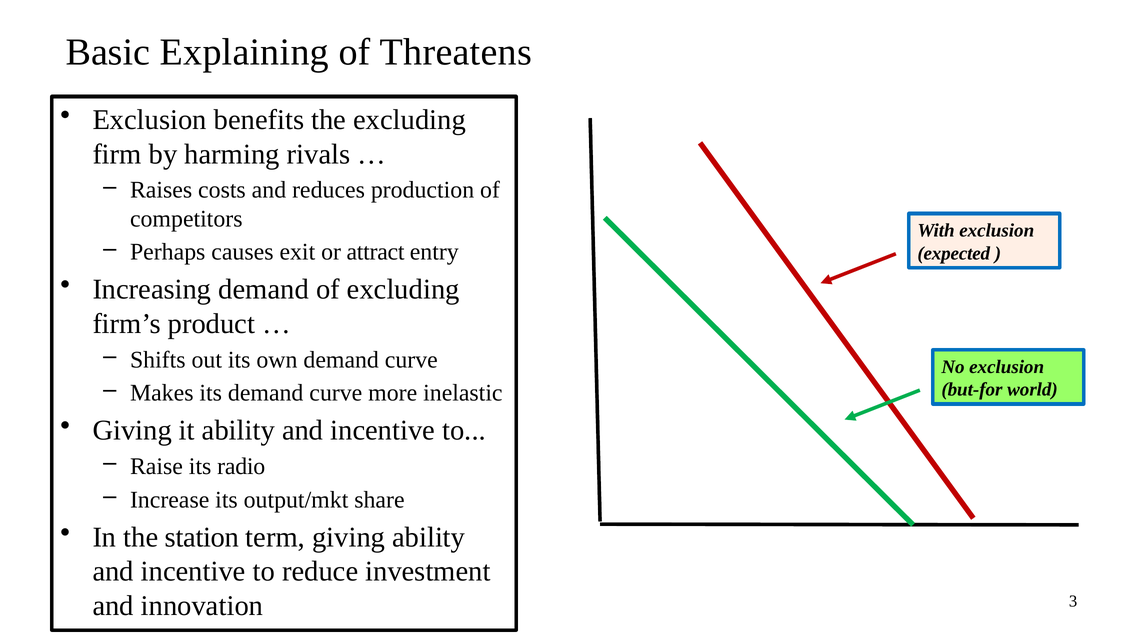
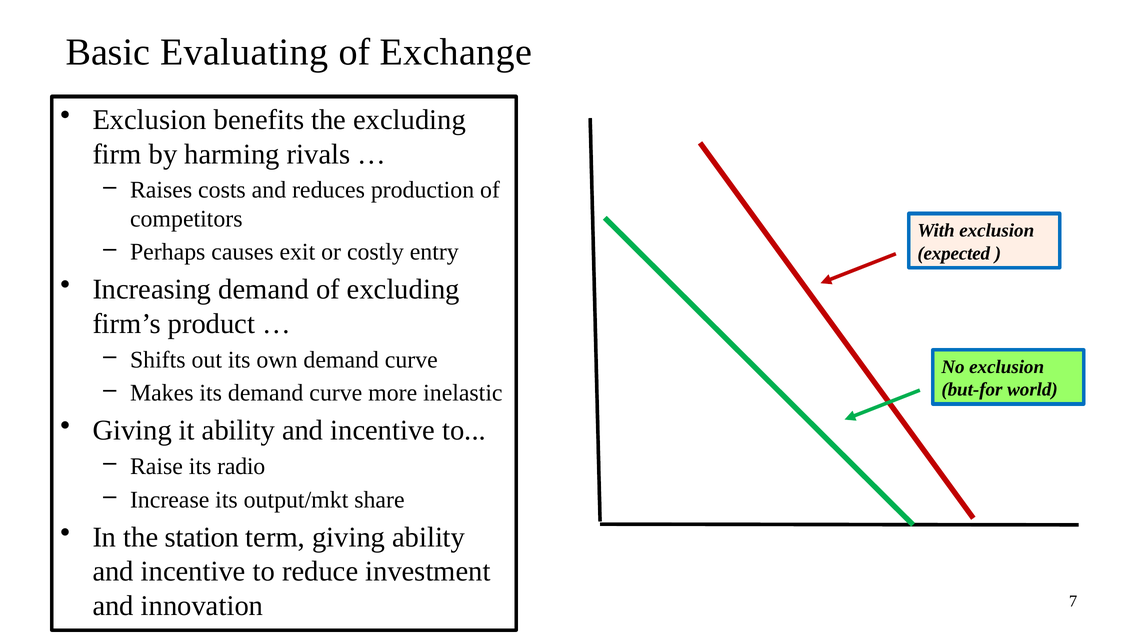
Explaining: Explaining -> Evaluating (244, 52)
Threatens: Threatens -> Exchange (456, 52)
attract: attract -> costly (375, 252)
3: 3 -> 7 (1073, 601)
